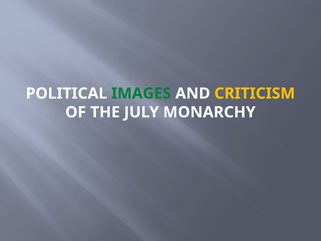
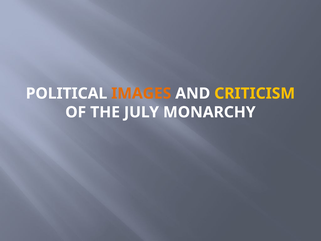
IMAGES colour: green -> orange (141, 93)
